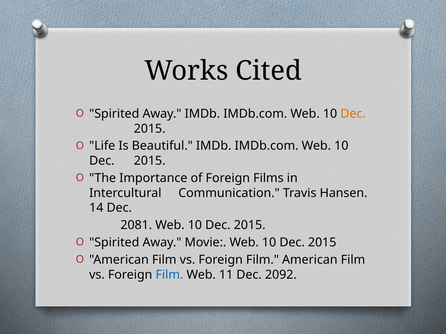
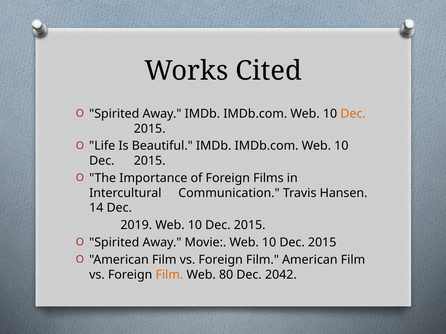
2081: 2081 -> 2019 (136, 225)
Film colour: blue -> orange (169, 275)
11: 11 -> 80 (226, 275)
2092: 2092 -> 2042 (281, 275)
